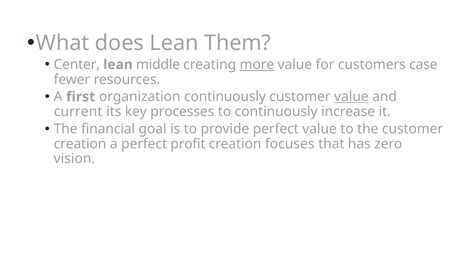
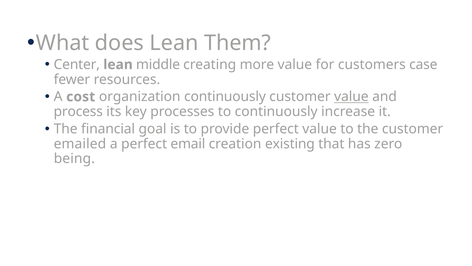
more underline: present -> none (257, 64)
first: first -> cost (81, 97)
current: current -> process (78, 111)
creation: creation -> emailed (80, 144)
profit: profit -> email (188, 144)
focuses: focuses -> existing (290, 144)
vision: vision -> being (74, 158)
